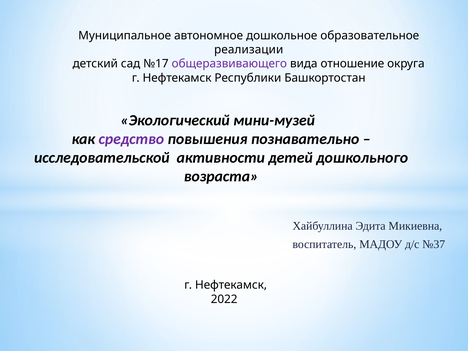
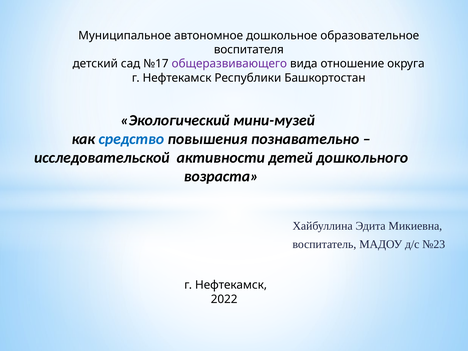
реализации: реализации -> воспитателя (249, 50)
средство colour: purple -> blue (131, 139)
№37: №37 -> №23 (434, 244)
